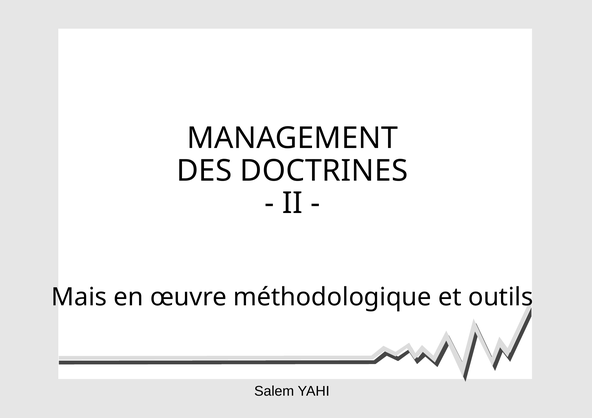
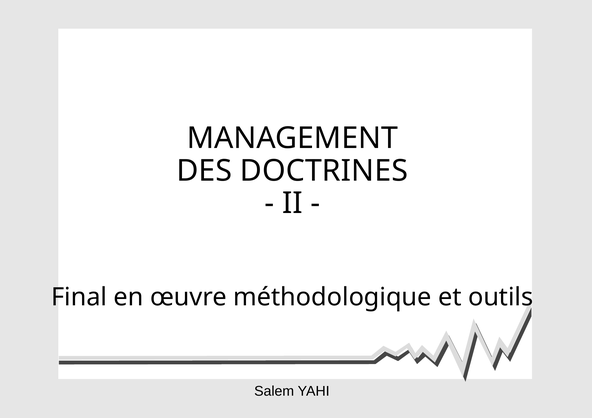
Mais: Mais -> Final (79, 298)
